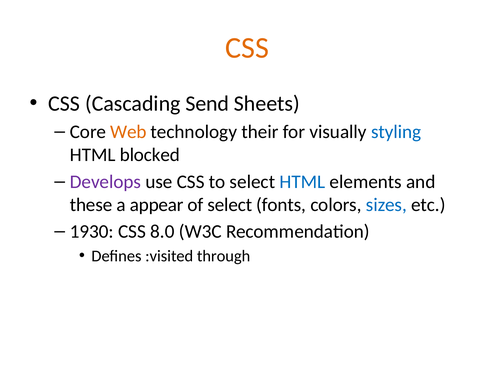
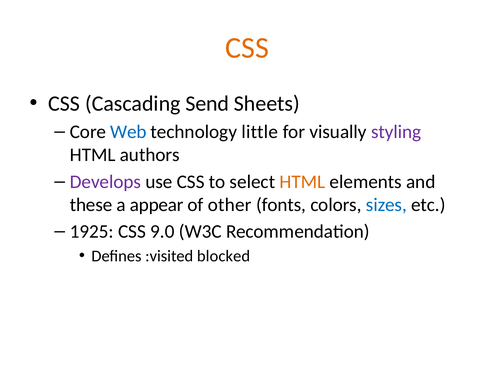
Web colour: orange -> blue (128, 132)
their: their -> little (260, 132)
styling colour: blue -> purple (396, 132)
blocked: blocked -> authors (150, 155)
HTML colour: blue -> orange (302, 182)
of select: select -> other (230, 205)
1930: 1930 -> 1925 (92, 232)
8.0: 8.0 -> 9.0 (162, 232)
through: through -> blocked (224, 256)
